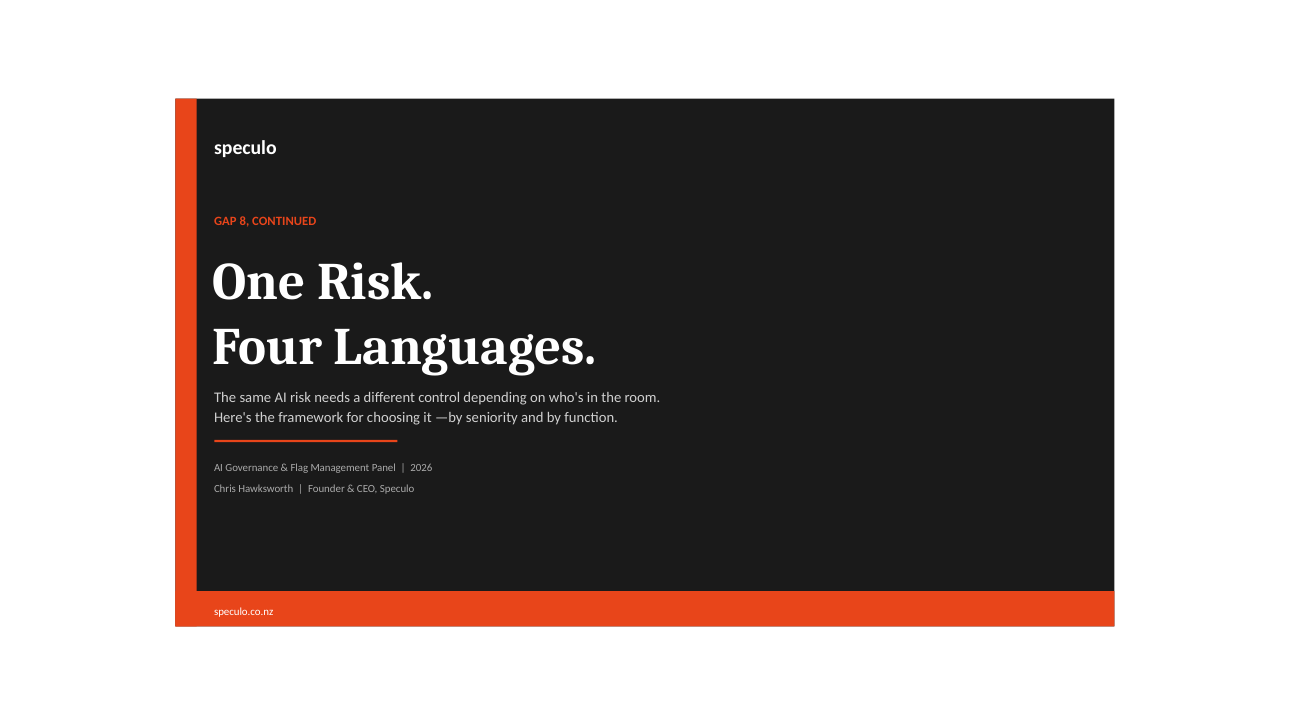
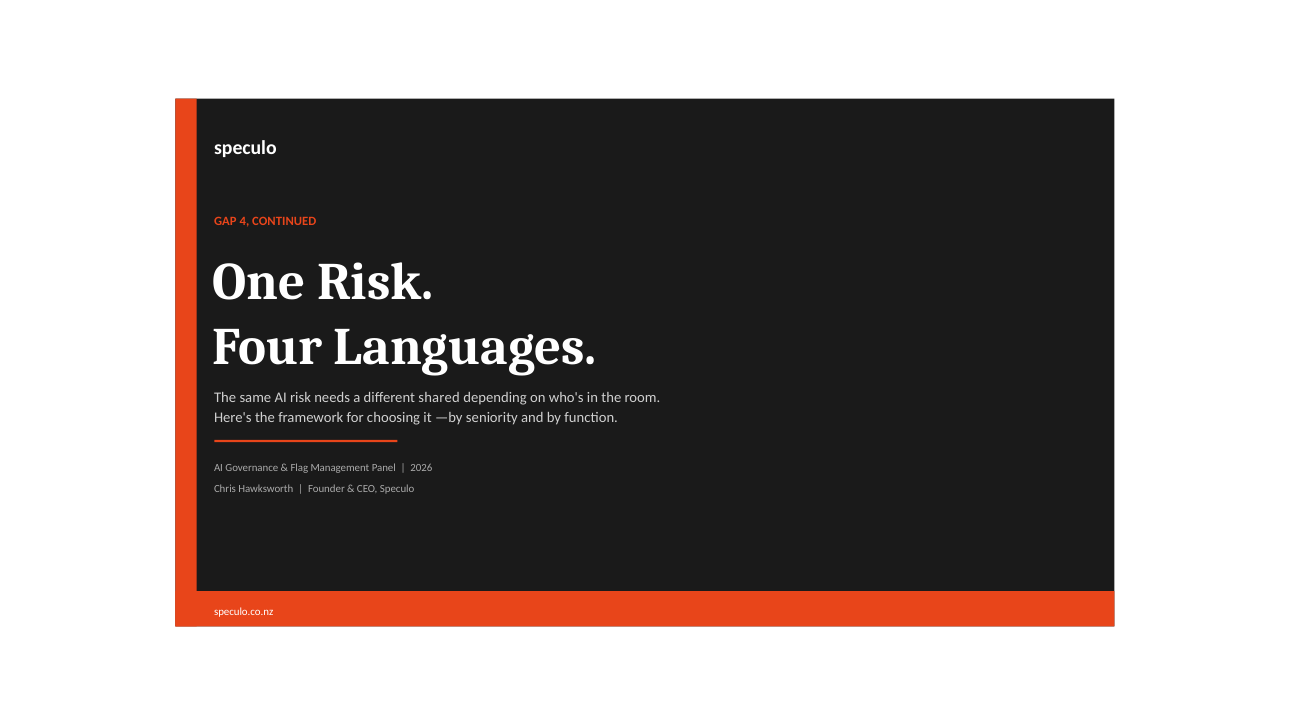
8: 8 -> 4 (244, 222)
control: control -> shared (439, 398)
